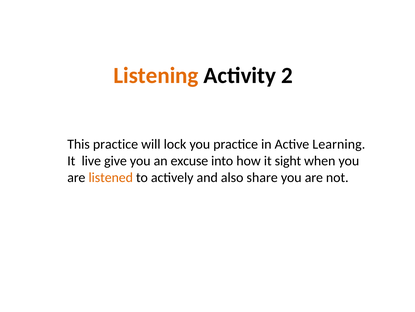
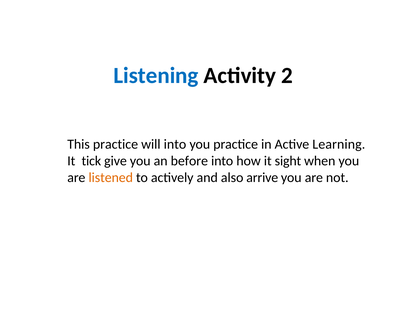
Listening colour: orange -> blue (156, 76)
will lock: lock -> into (175, 144)
live: live -> tick (91, 161)
excuse: excuse -> before (189, 161)
share: share -> arrive (262, 177)
